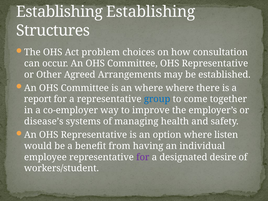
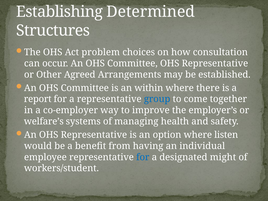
Establishing Establishing: Establishing -> Determined (151, 12)
an where: where -> within (149, 88)
disease’s: disease’s -> welfare’s (44, 121)
for colour: purple -> blue (143, 157)
desire: desire -> might (223, 157)
